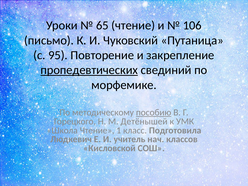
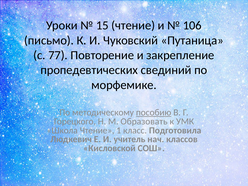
65: 65 -> 15 (102, 25)
95: 95 -> 77 (58, 55)
пропедевтических underline: present -> none (89, 70)
Детёнышей: Детёнышей -> Образовать (144, 121)
